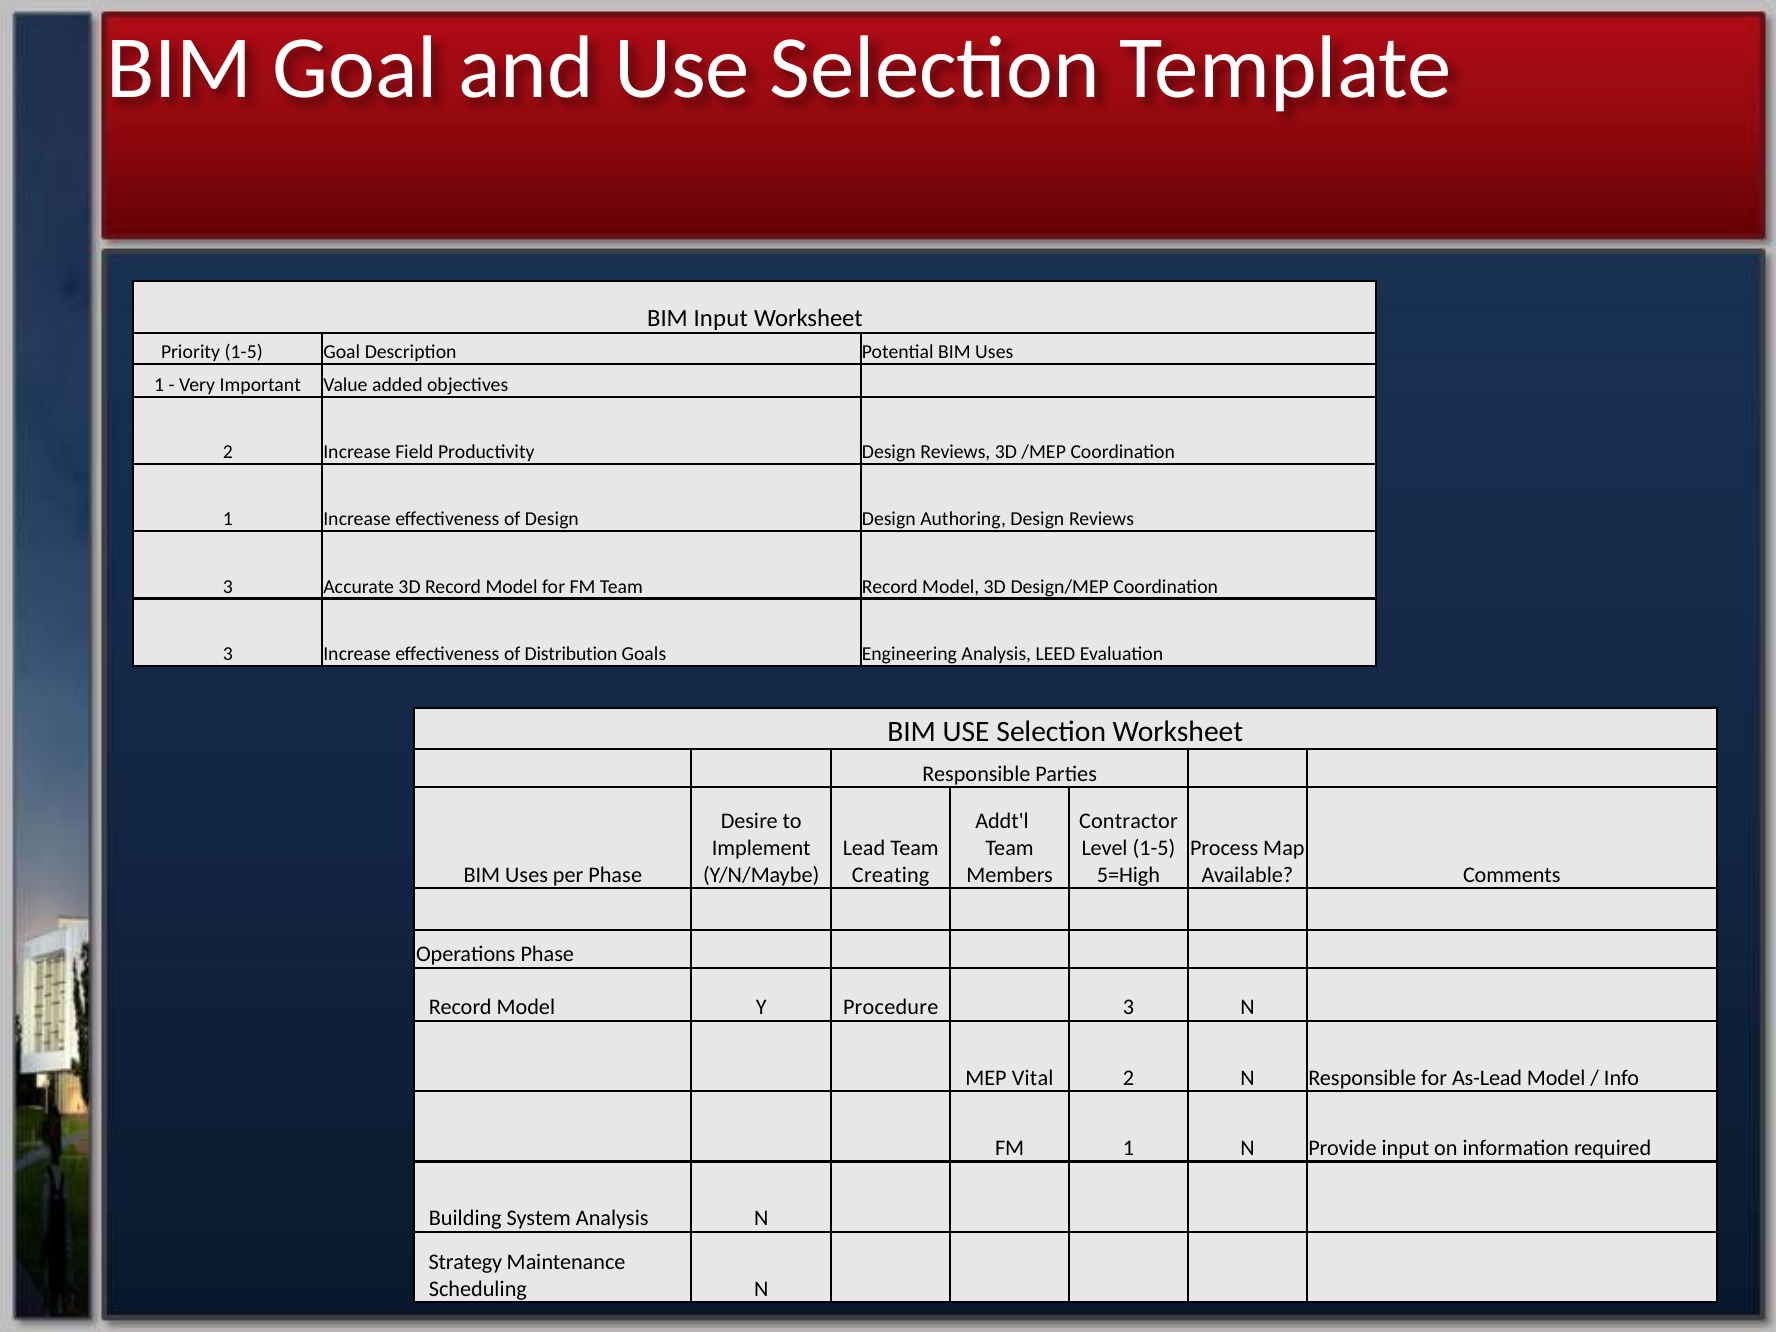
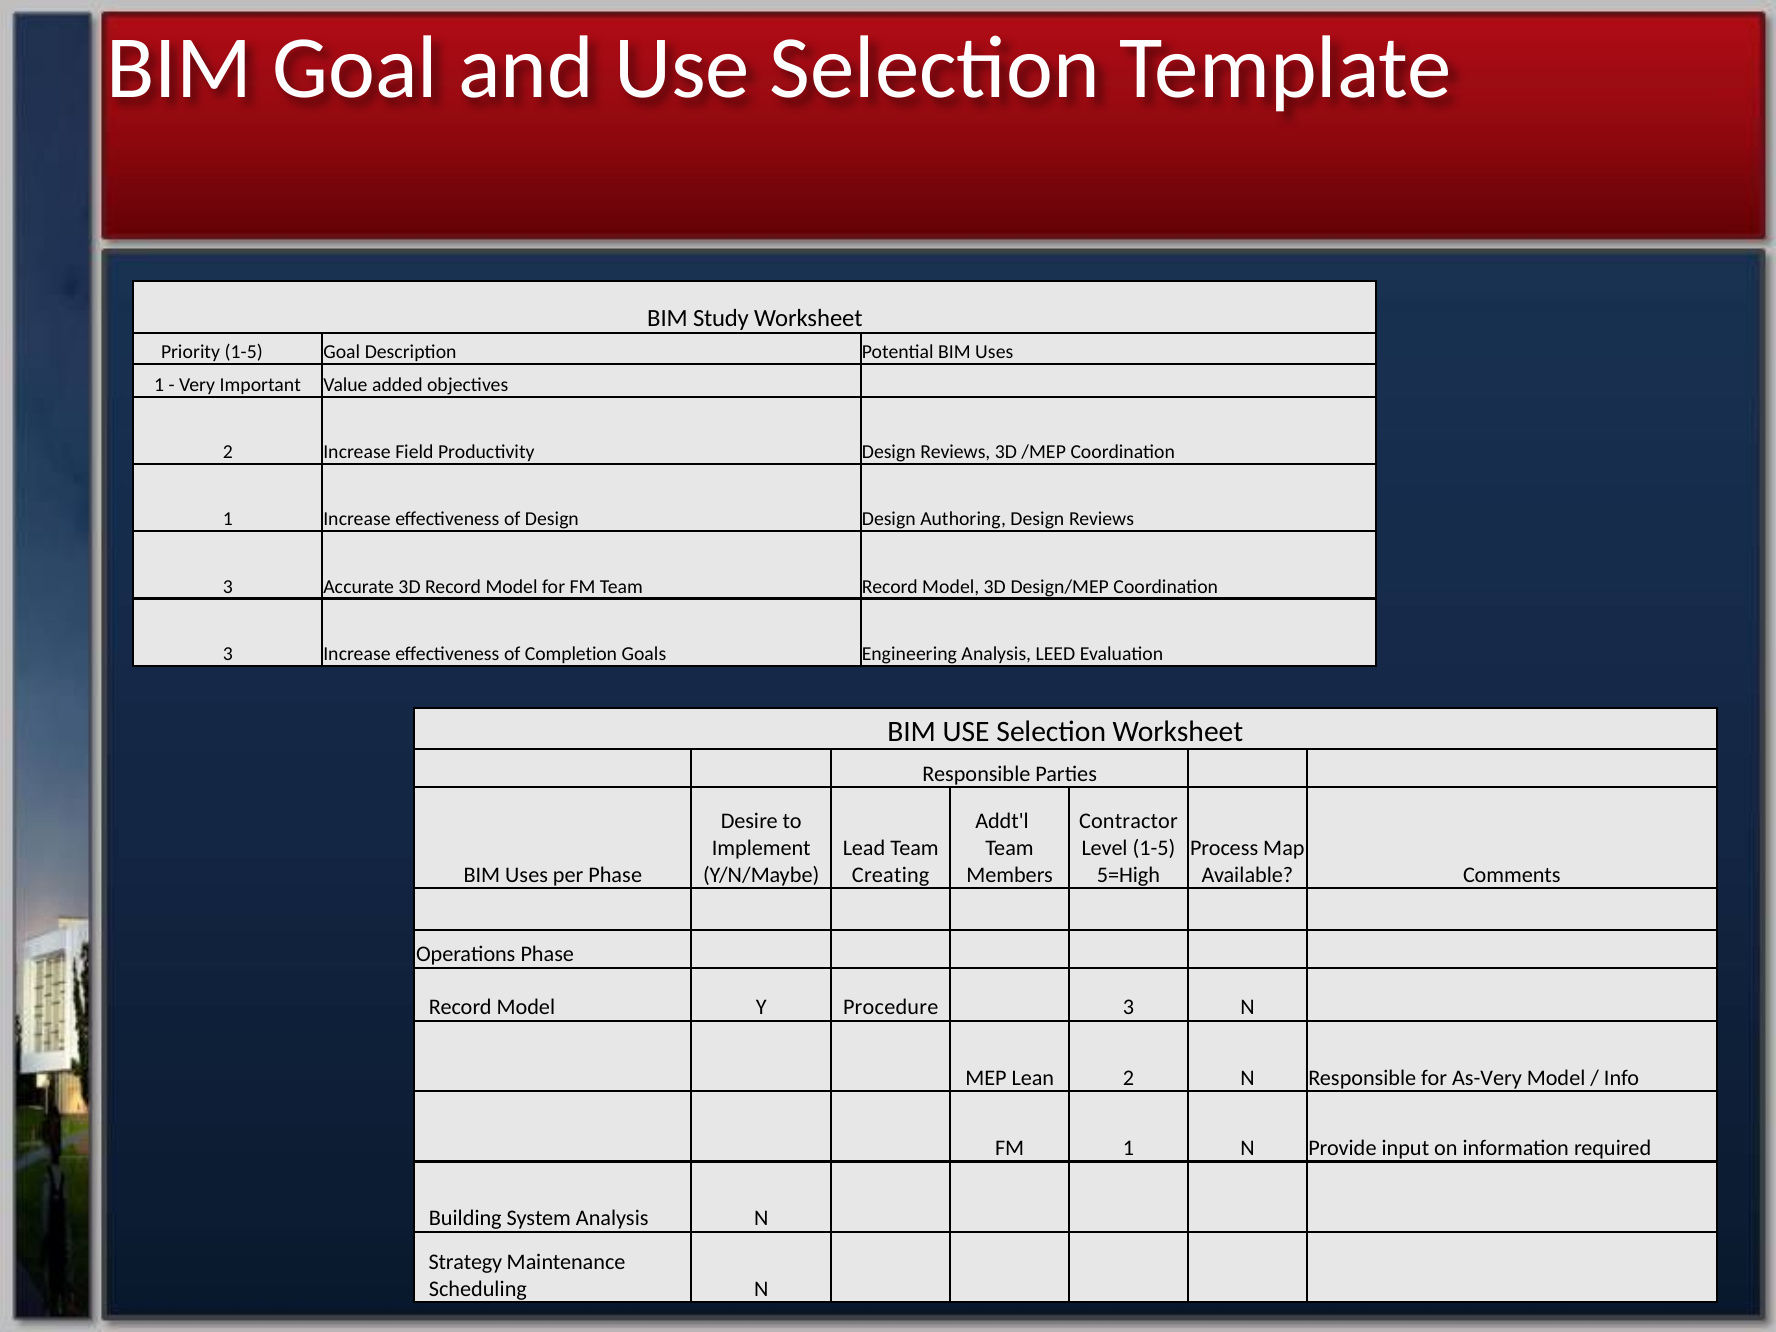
BIM Input: Input -> Study (721, 318)
Distribution: Distribution -> Completion (571, 654)
Vital: Vital -> Lean (1033, 1078)
As-Lead: As-Lead -> As-Very (1487, 1078)
